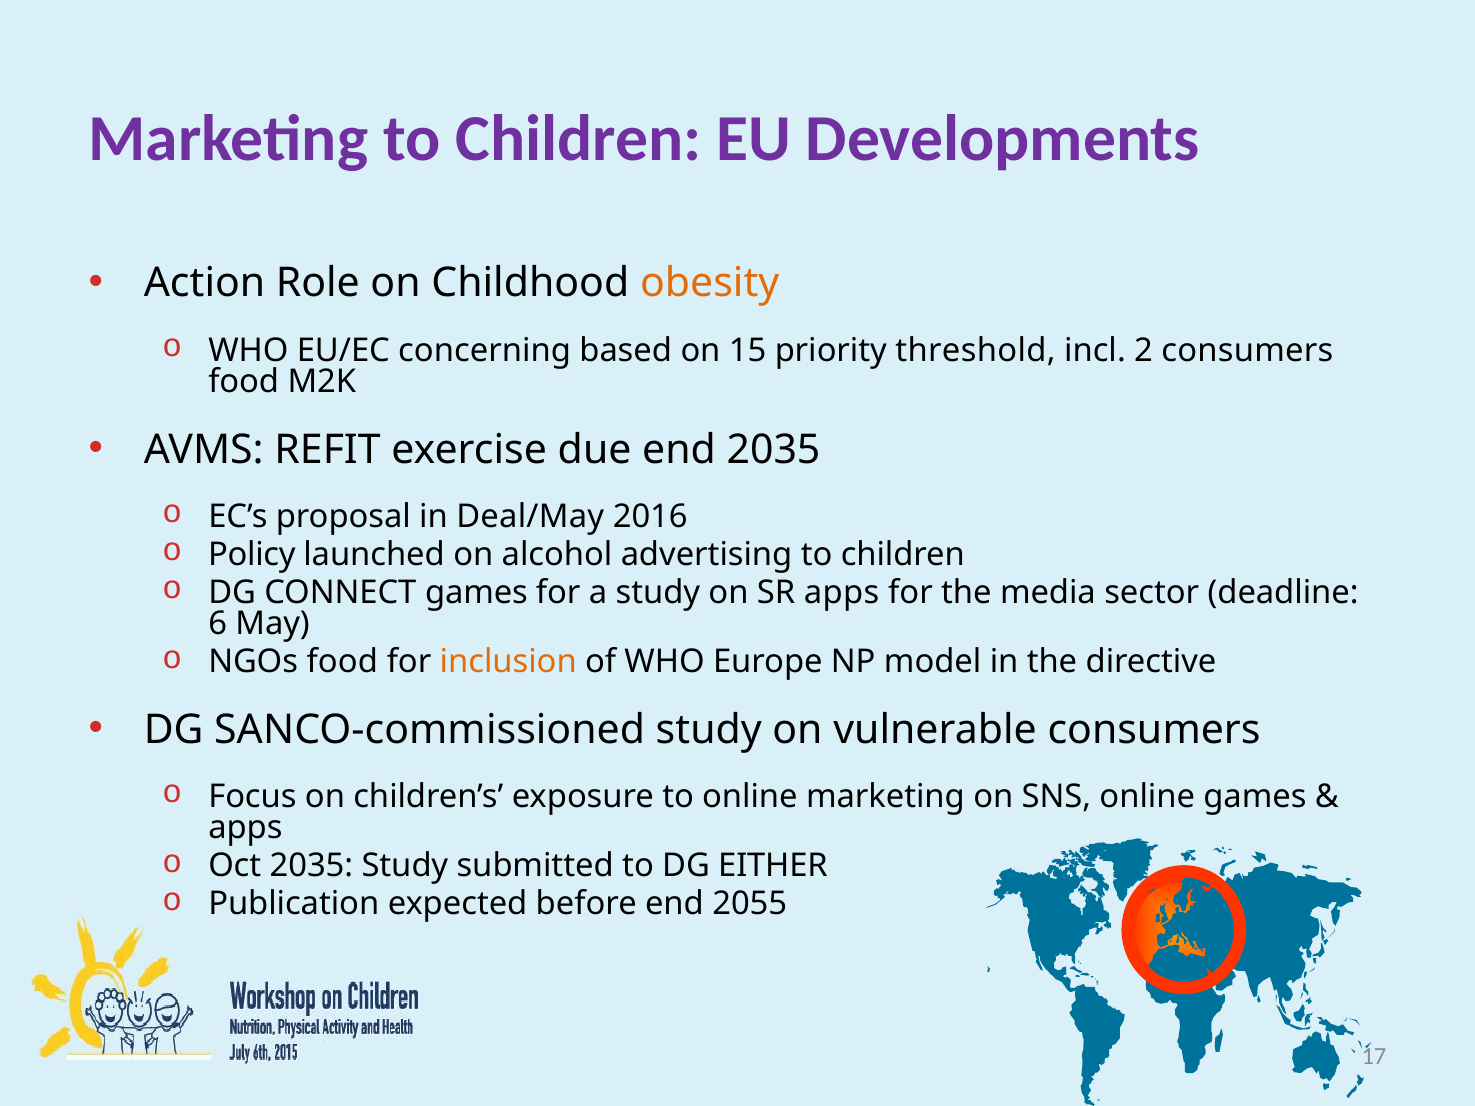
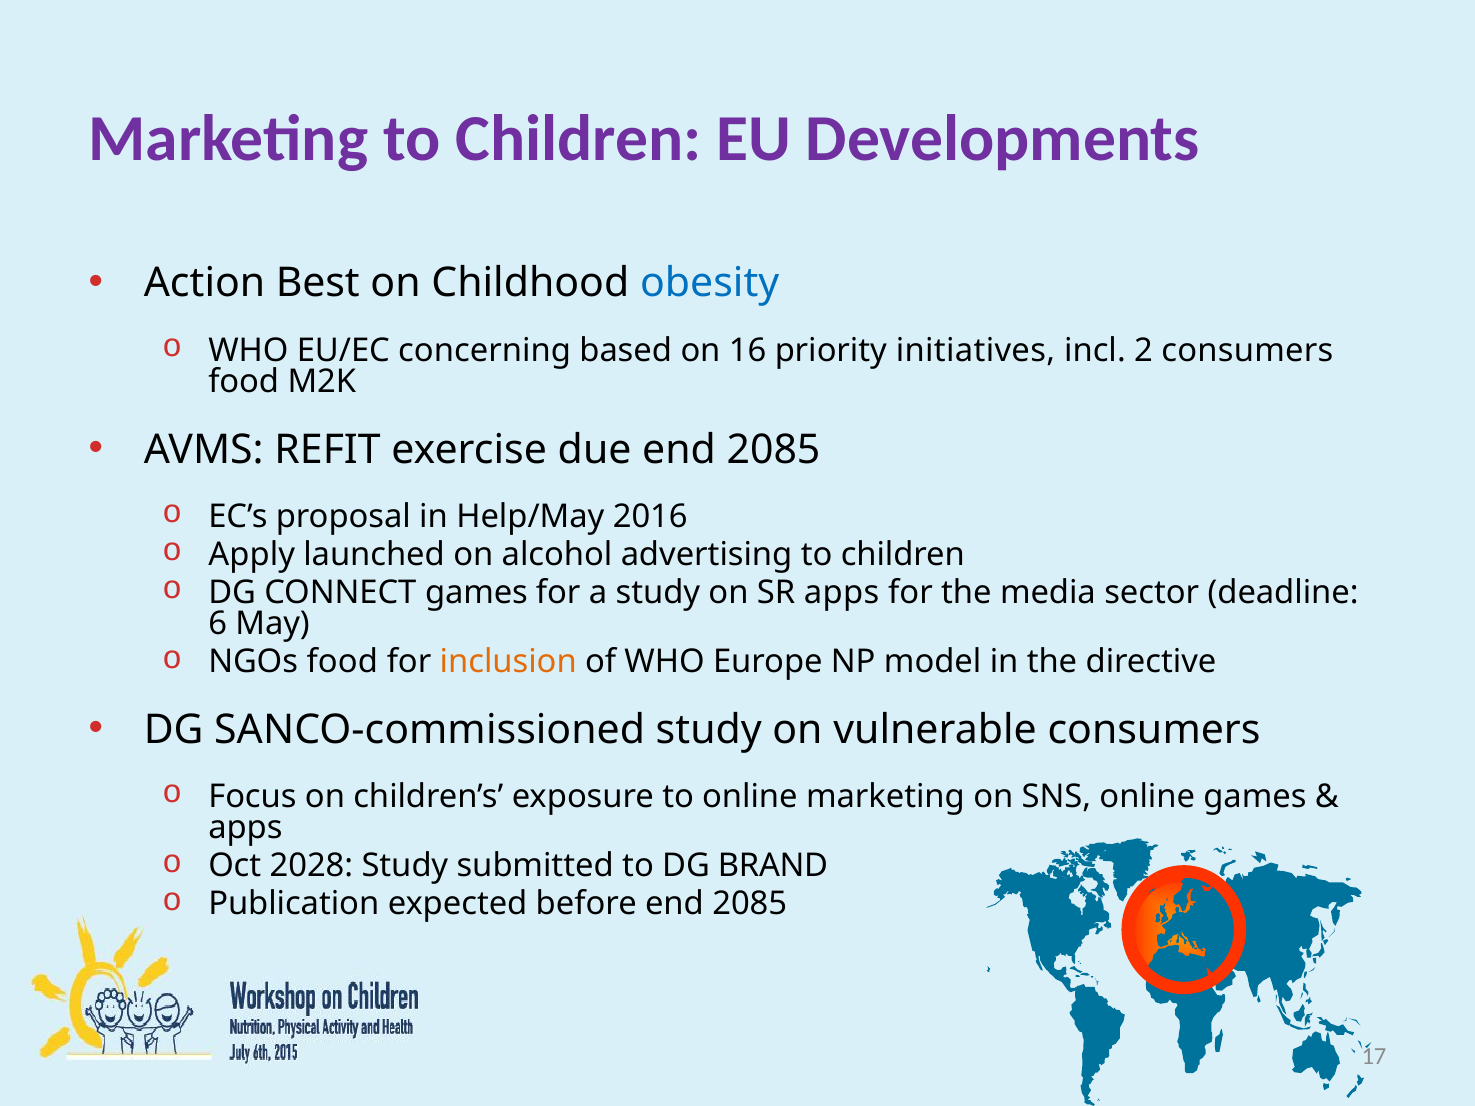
Role: Role -> Best (318, 283)
obesity colour: orange -> blue (710, 283)
15: 15 -> 16 (748, 350)
threshold: threshold -> initiatives (975, 350)
due end 2035: 2035 -> 2085 (774, 450)
Deal/May: Deal/May -> Help/May (530, 517)
Policy: Policy -> Apply (252, 555)
Oct 2035: 2035 -> 2028 (311, 866)
EITHER: EITHER -> BRAND (773, 866)
before end 2055: 2055 -> 2085 (750, 904)
